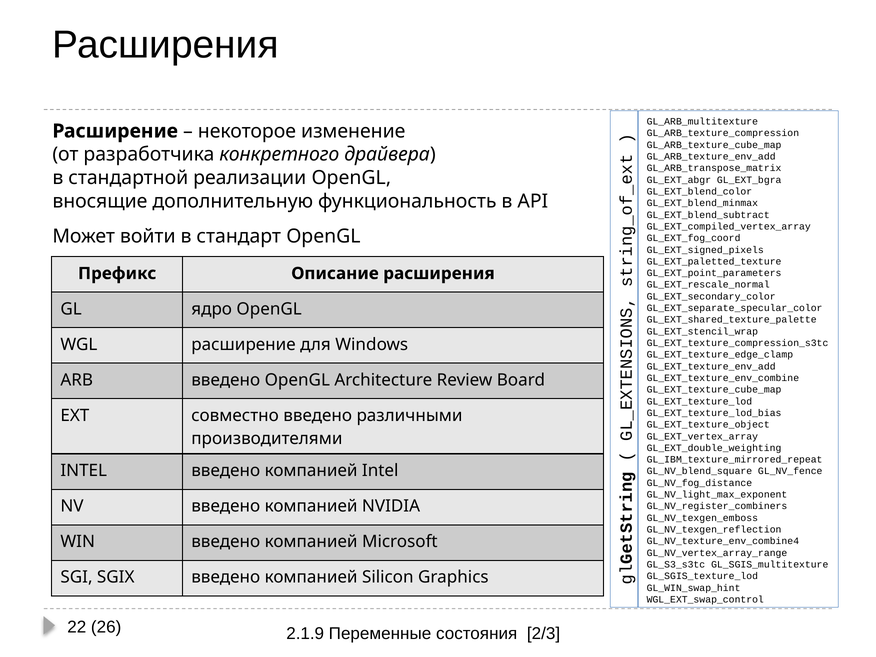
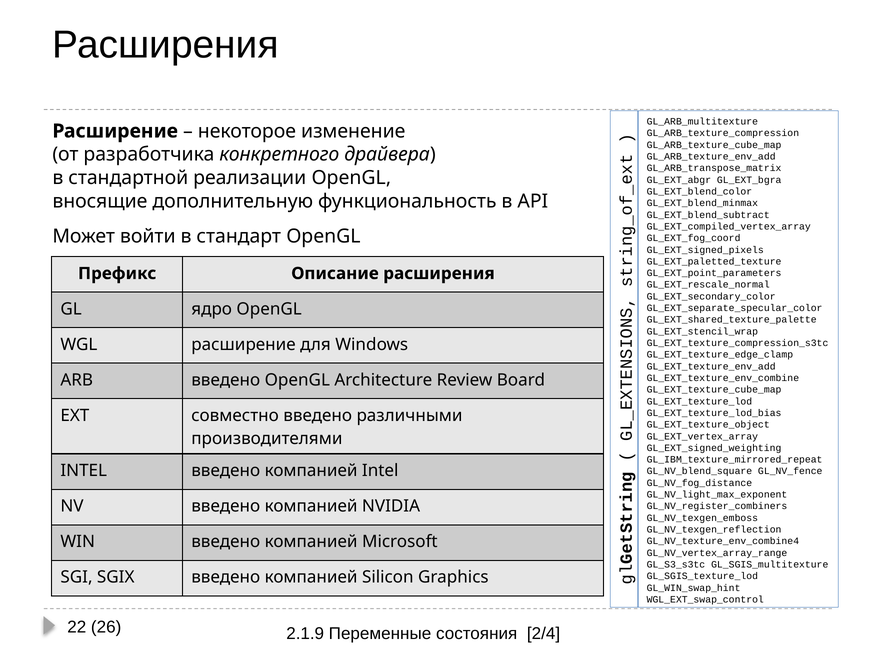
GL_EXT_double_weighting: GL_EXT_double_weighting -> GL_EXT_signed_weighting (714, 448)
2/3: 2/3 -> 2/4 (544, 633)
